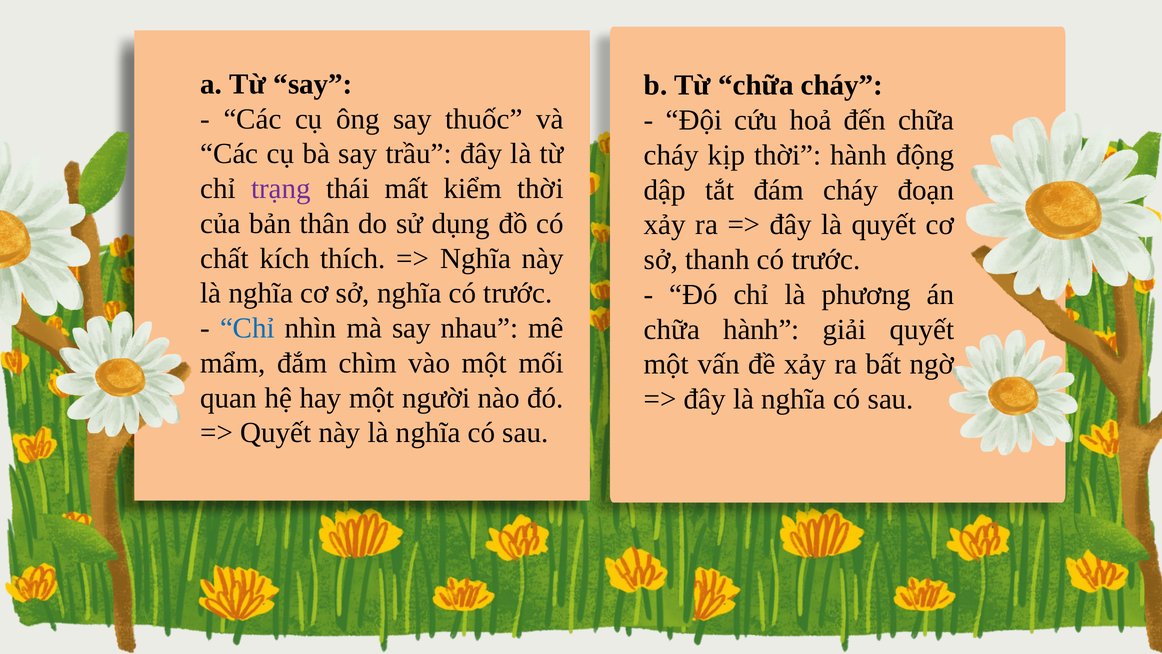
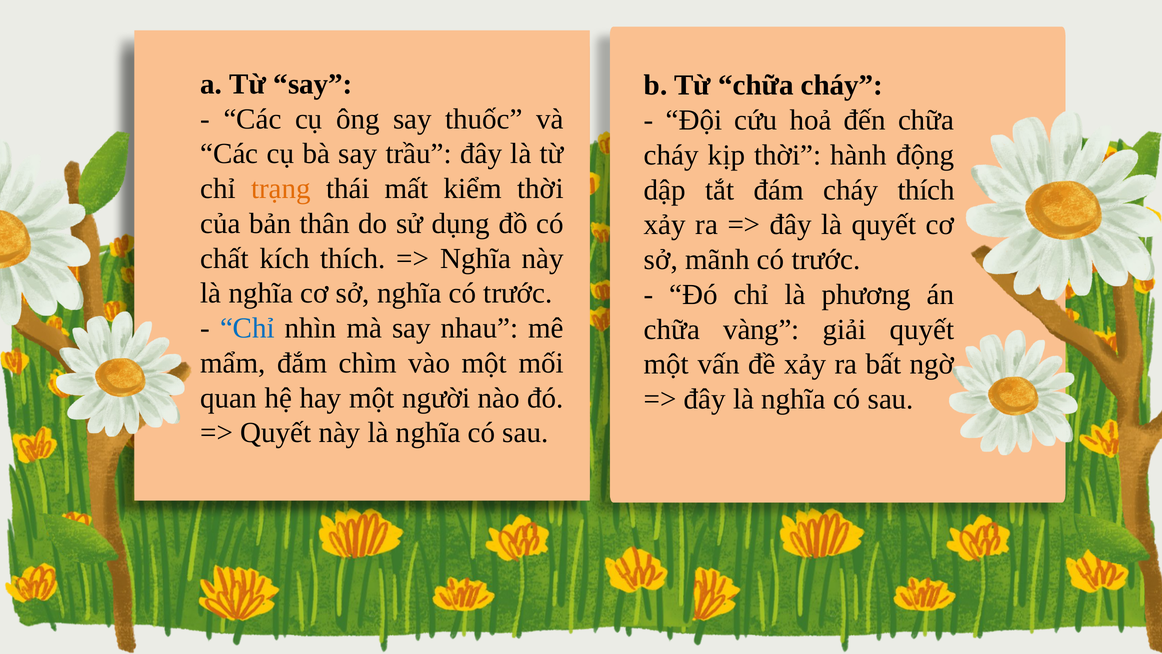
trạng colour: purple -> orange (281, 189)
cháy đoạn: đoạn -> thích (926, 190)
thanh: thanh -> mãnh (717, 260)
chữa hành: hành -> vàng (761, 329)
